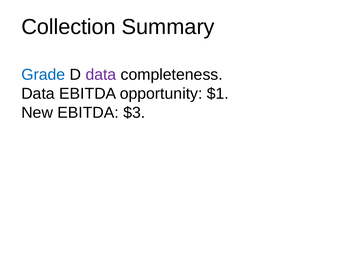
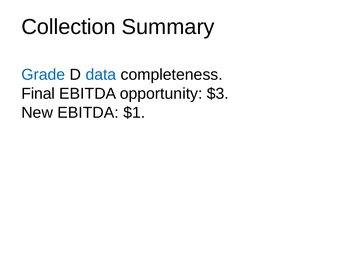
data colour: purple -> blue (101, 75)
Data: Data -> Final (38, 94)
$1: $1 -> $3 (218, 94)
$3: $3 -> $1 (134, 113)
